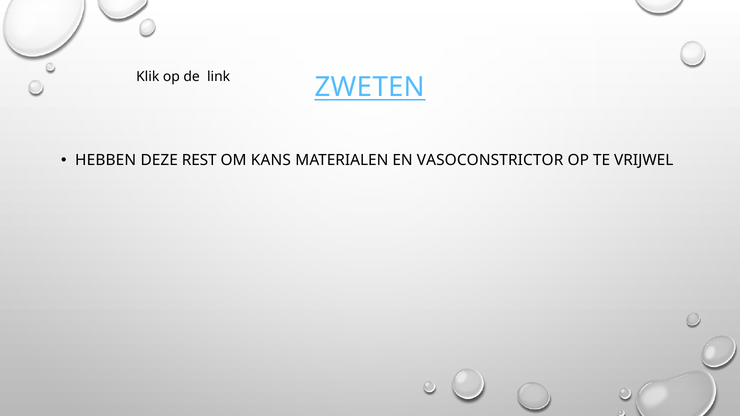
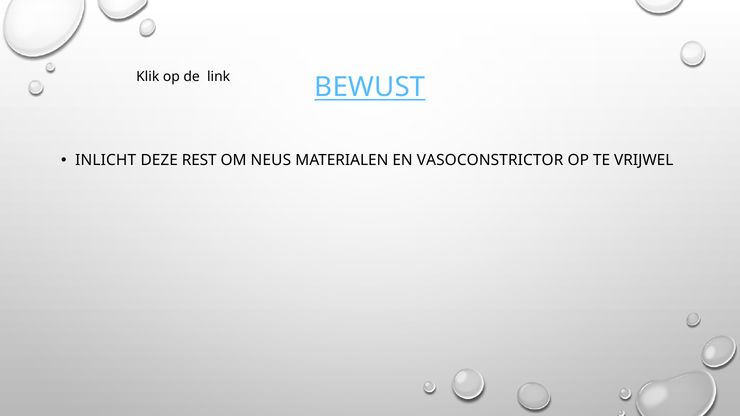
ZWETEN: ZWETEN -> BEWUST (370, 87)
HEBBEN: HEBBEN -> INLICHT (106, 160)
KANS: KANS -> NEUS (271, 160)
